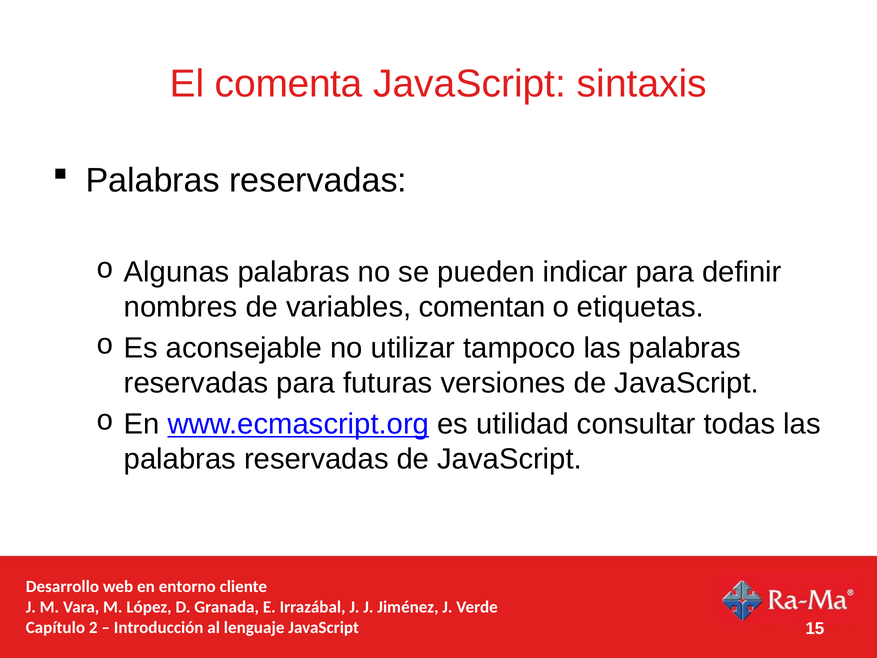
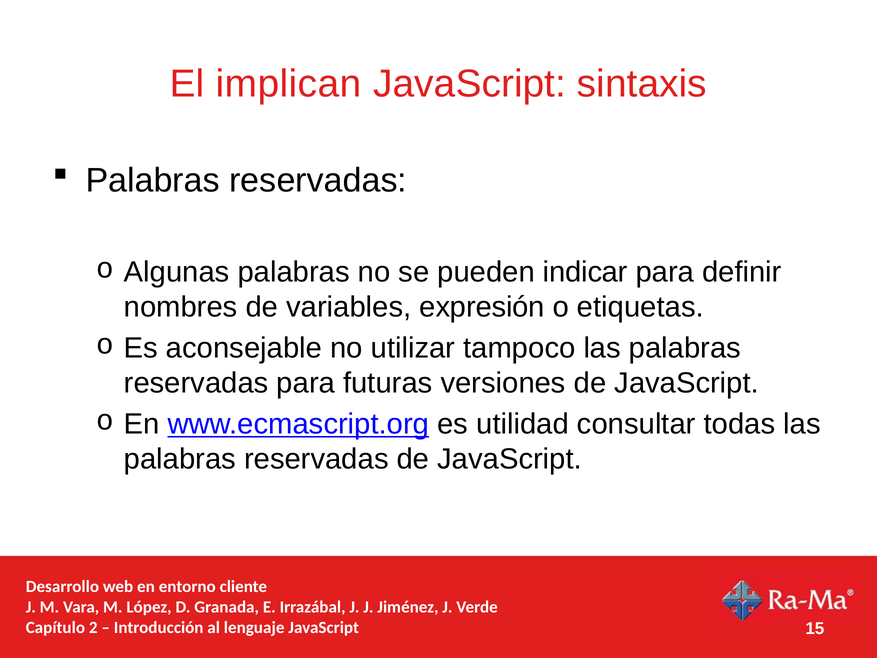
comenta: comenta -> implican (288, 84)
comentan: comentan -> expresión (482, 307)
